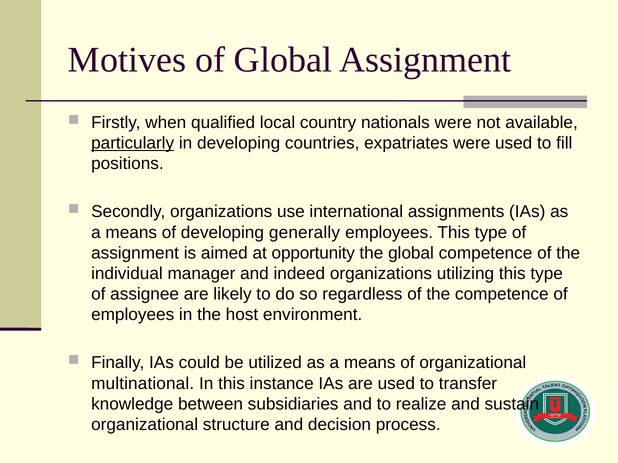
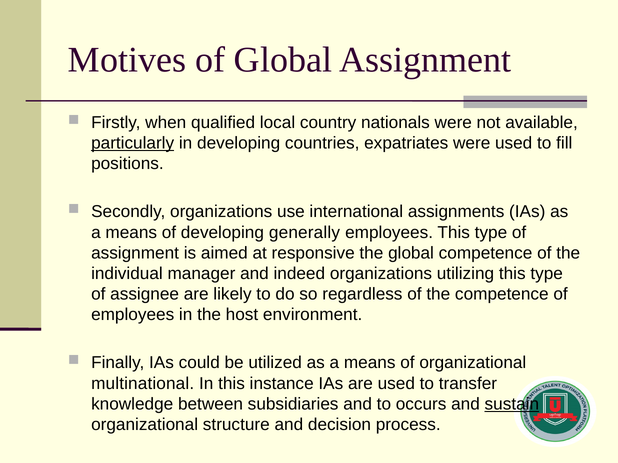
opportunity: opportunity -> responsive (313, 253)
realize: realize -> occurs (421, 404)
sustain underline: none -> present (512, 404)
